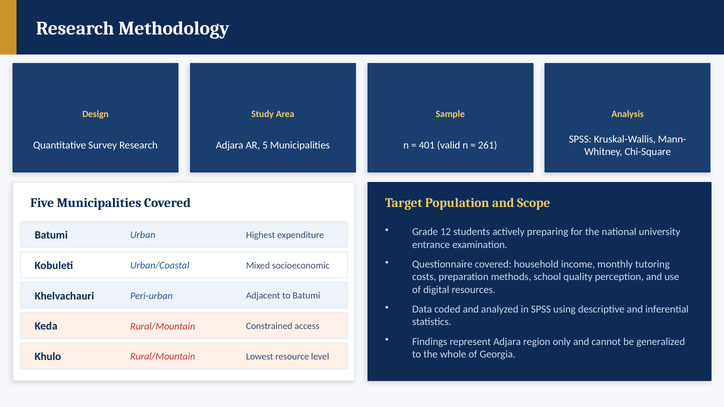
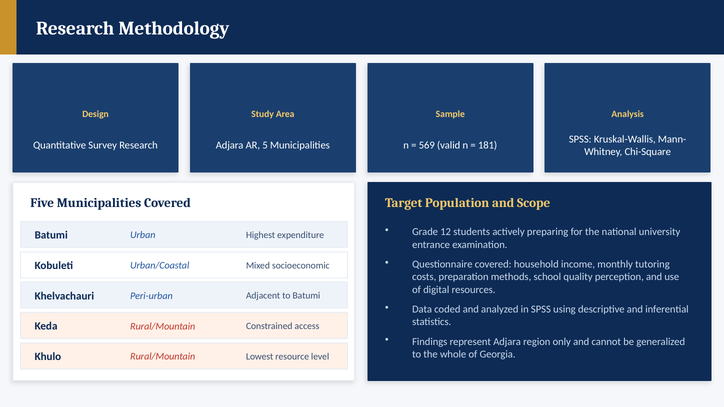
401: 401 -> 569 (427, 146)
261: 261 -> 181 (488, 146)
